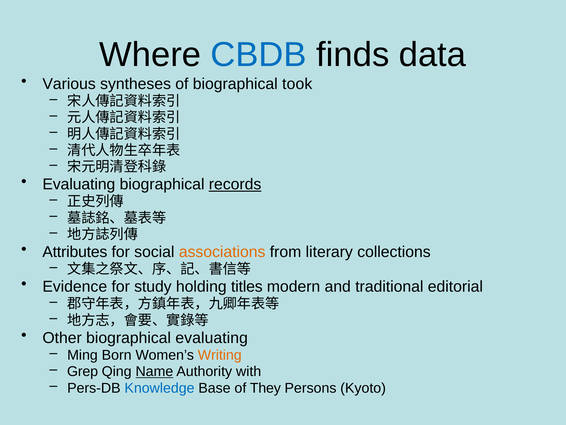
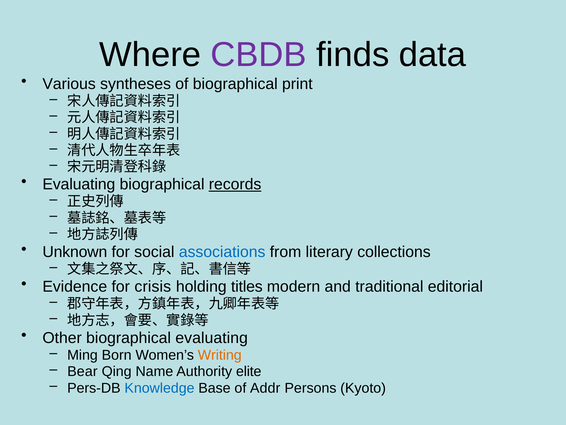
CBDB colour: blue -> purple (259, 55)
took: took -> print (297, 84)
Attributes: Attributes -> Unknown (75, 252)
associations colour: orange -> blue (222, 252)
study: study -> crisis (153, 286)
Grep: Grep -> Bear (82, 371)
Name underline: present -> none (154, 371)
with: with -> elite (249, 371)
They: They -> Addr (265, 388)
